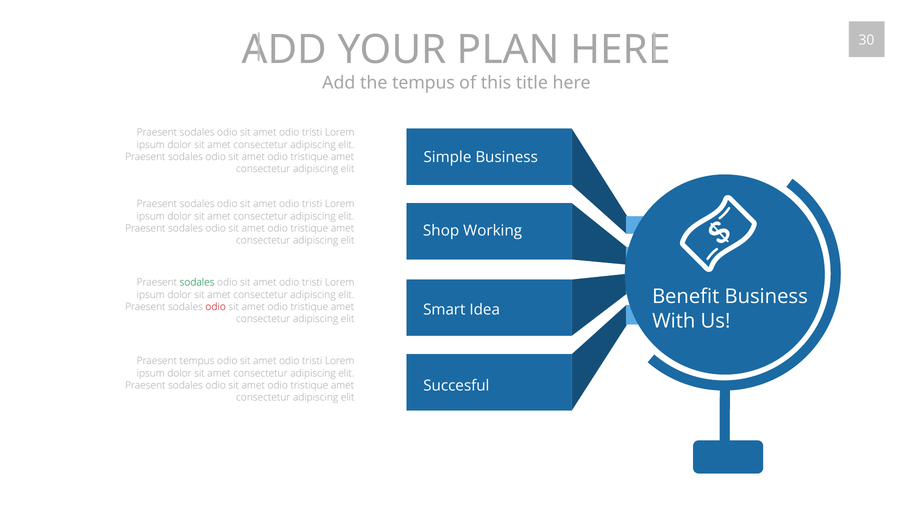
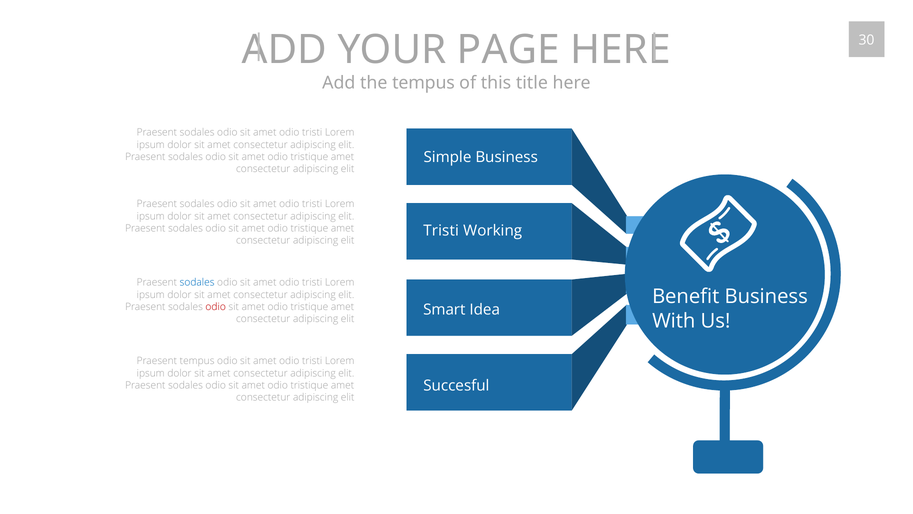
PLAN: PLAN -> PAGE (508, 50)
Shop: Shop -> Tristi (441, 230)
sodales colour: green -> blue (197, 282)
